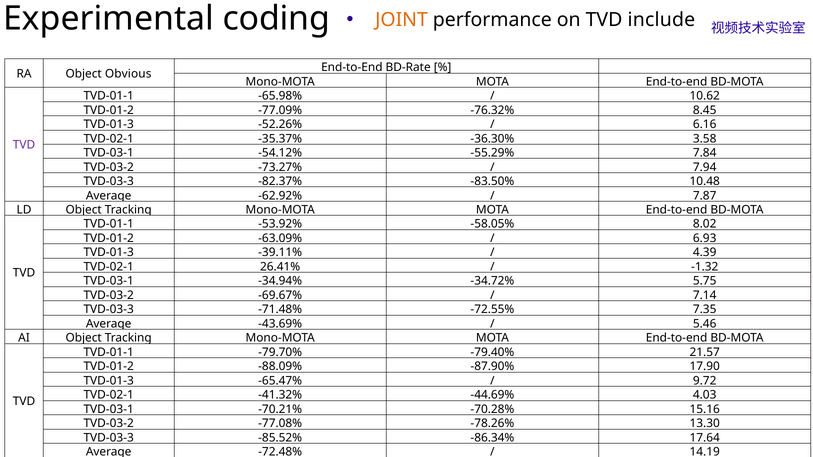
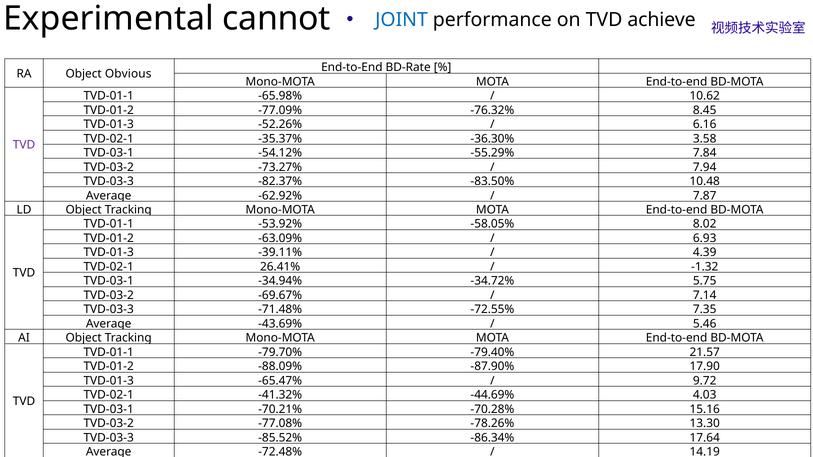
Experimental coding: coding -> cannot (277, 19)
JOINT colour: orange -> blue (401, 20)
include: include -> achieve (662, 20)
